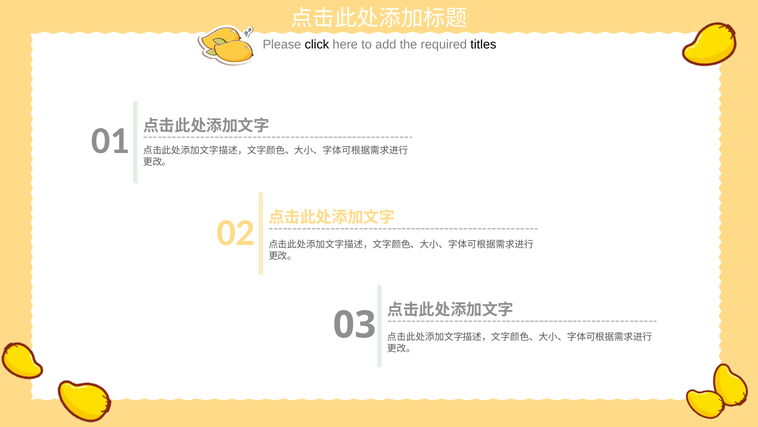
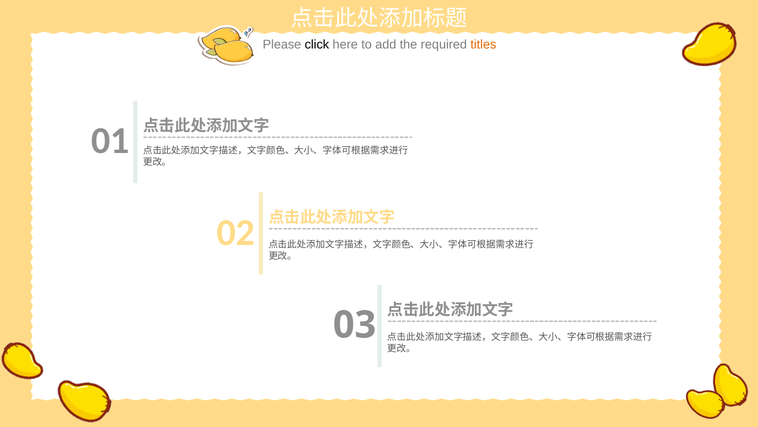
titles colour: black -> orange (483, 44)
